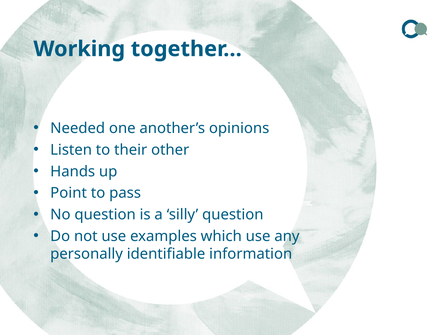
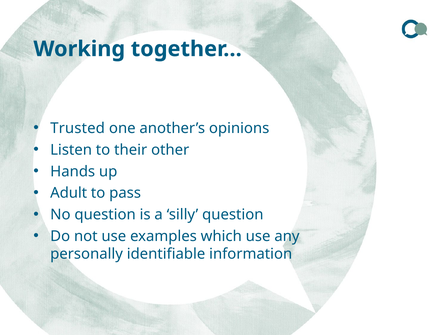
Needed: Needed -> Trusted (78, 128)
Point: Point -> Adult (69, 193)
